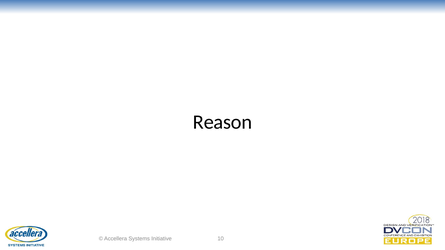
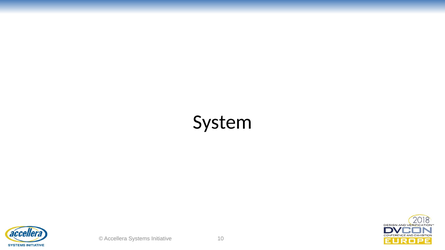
Reason: Reason -> System (223, 122)
